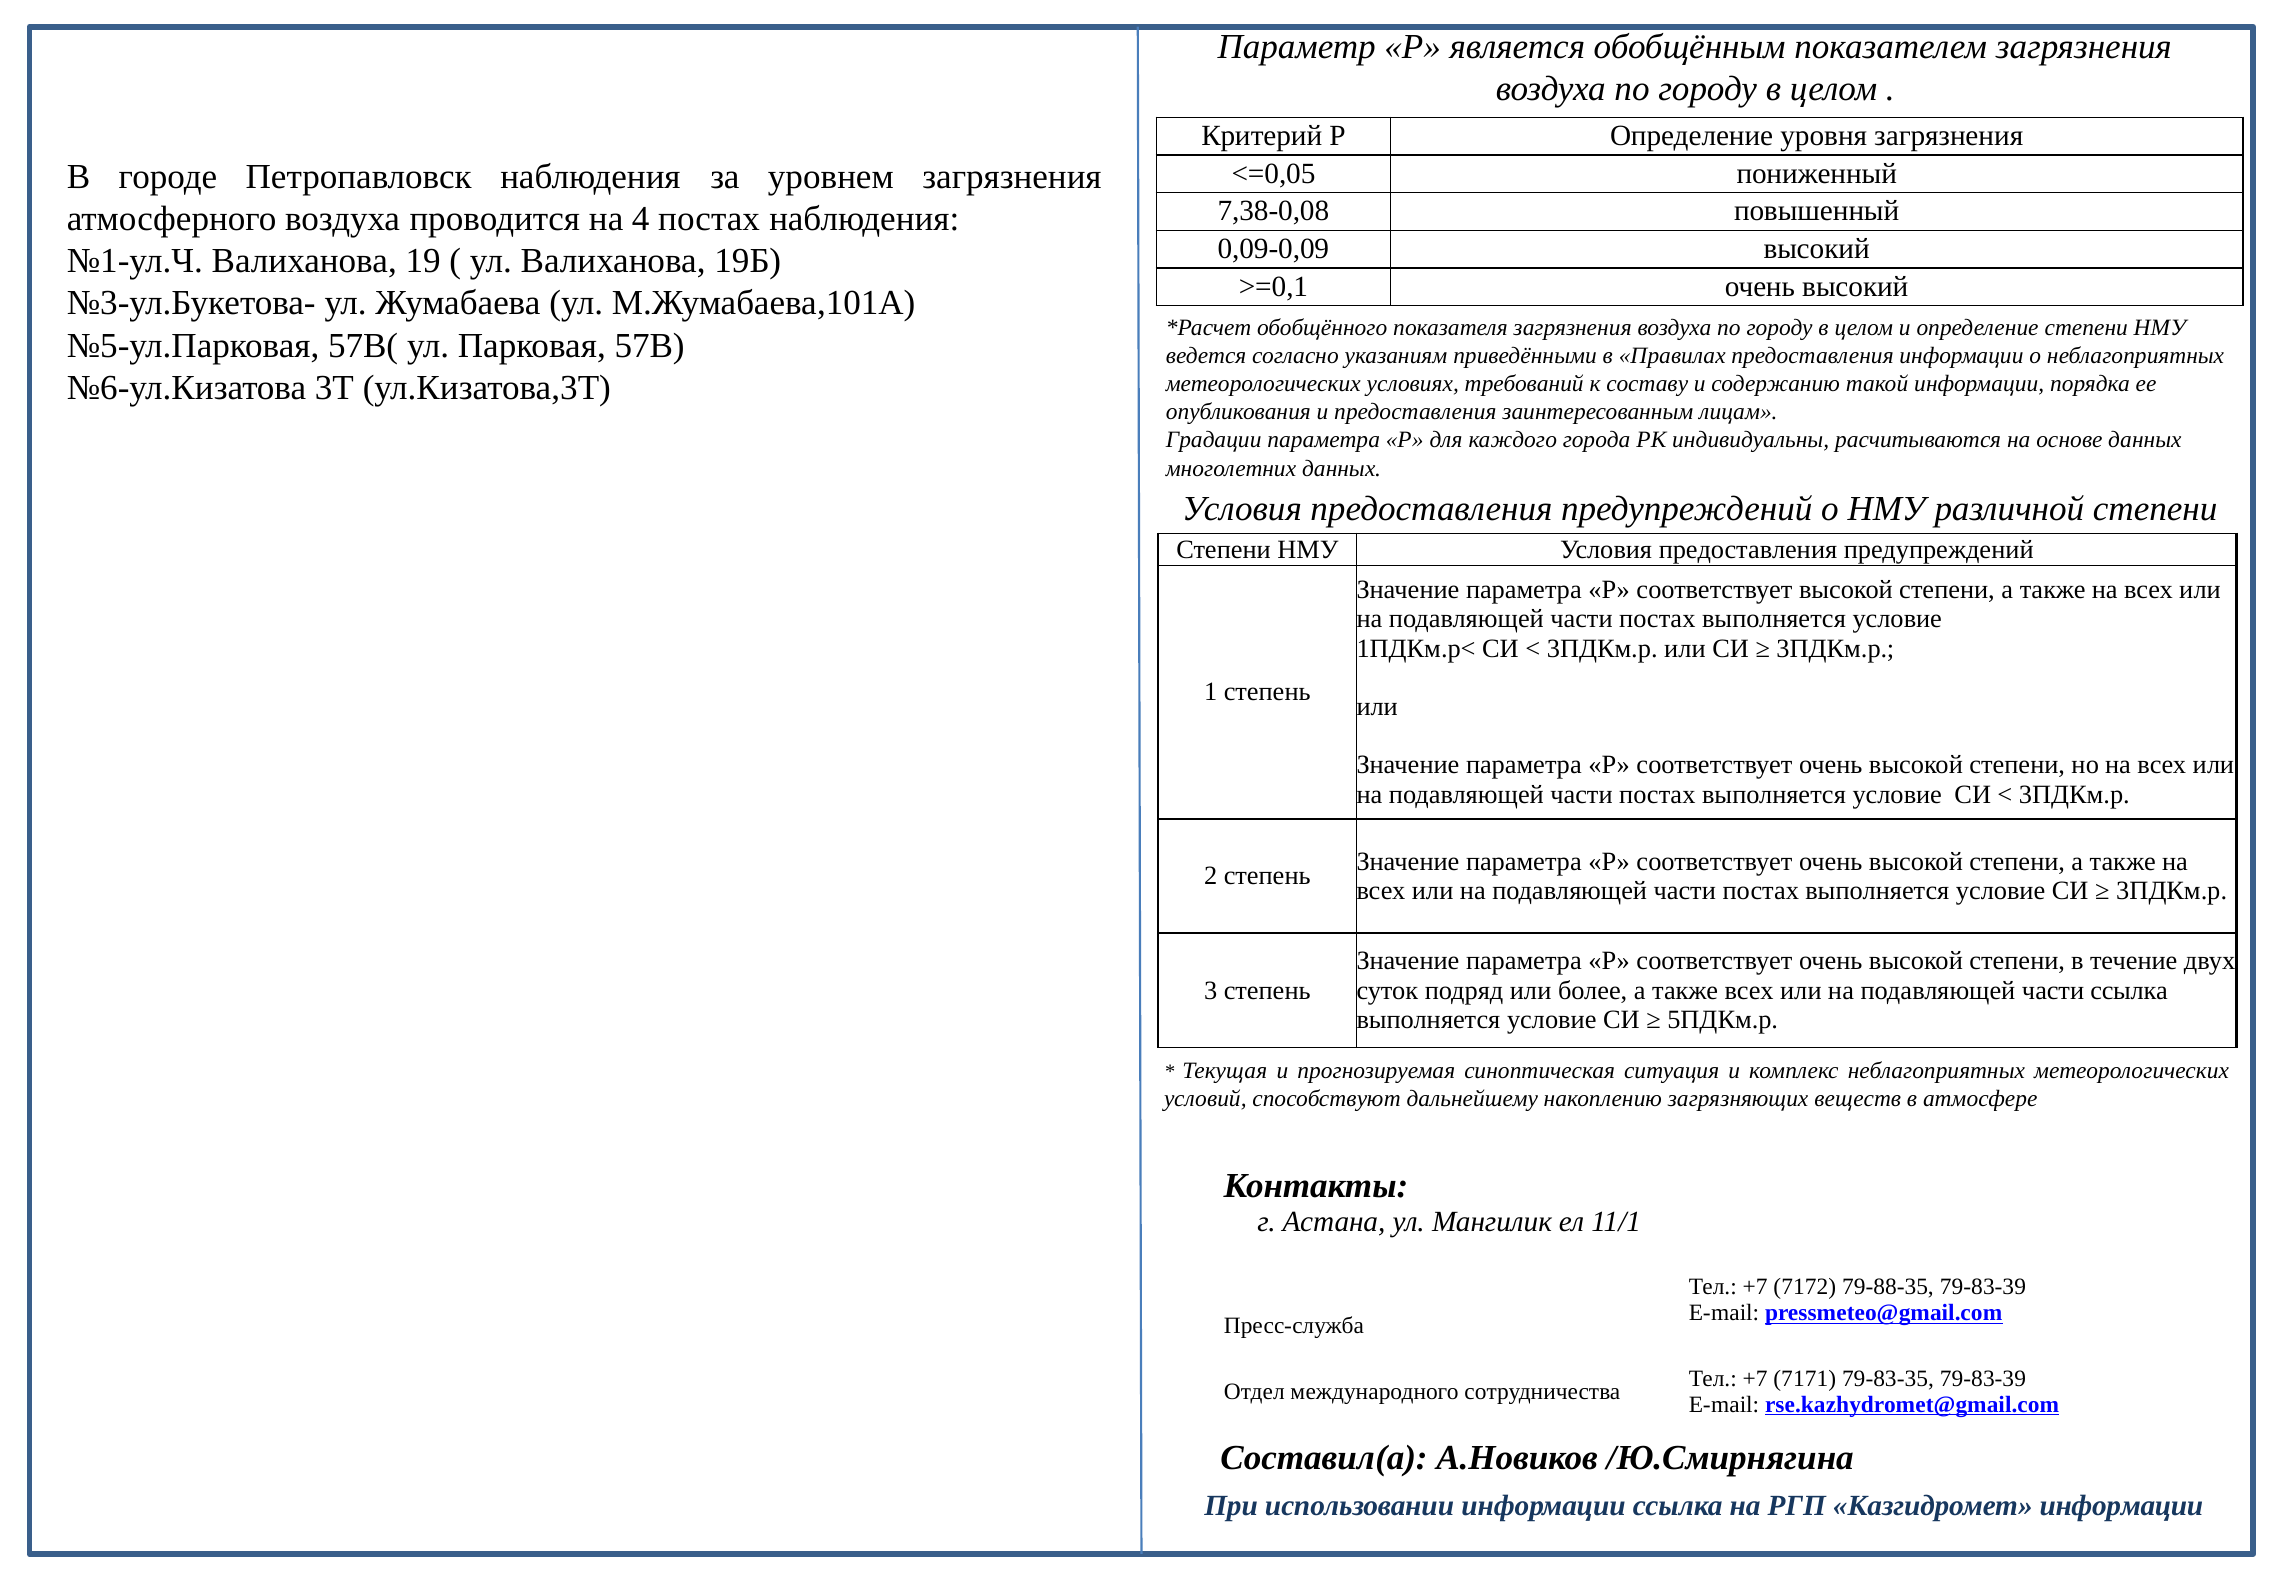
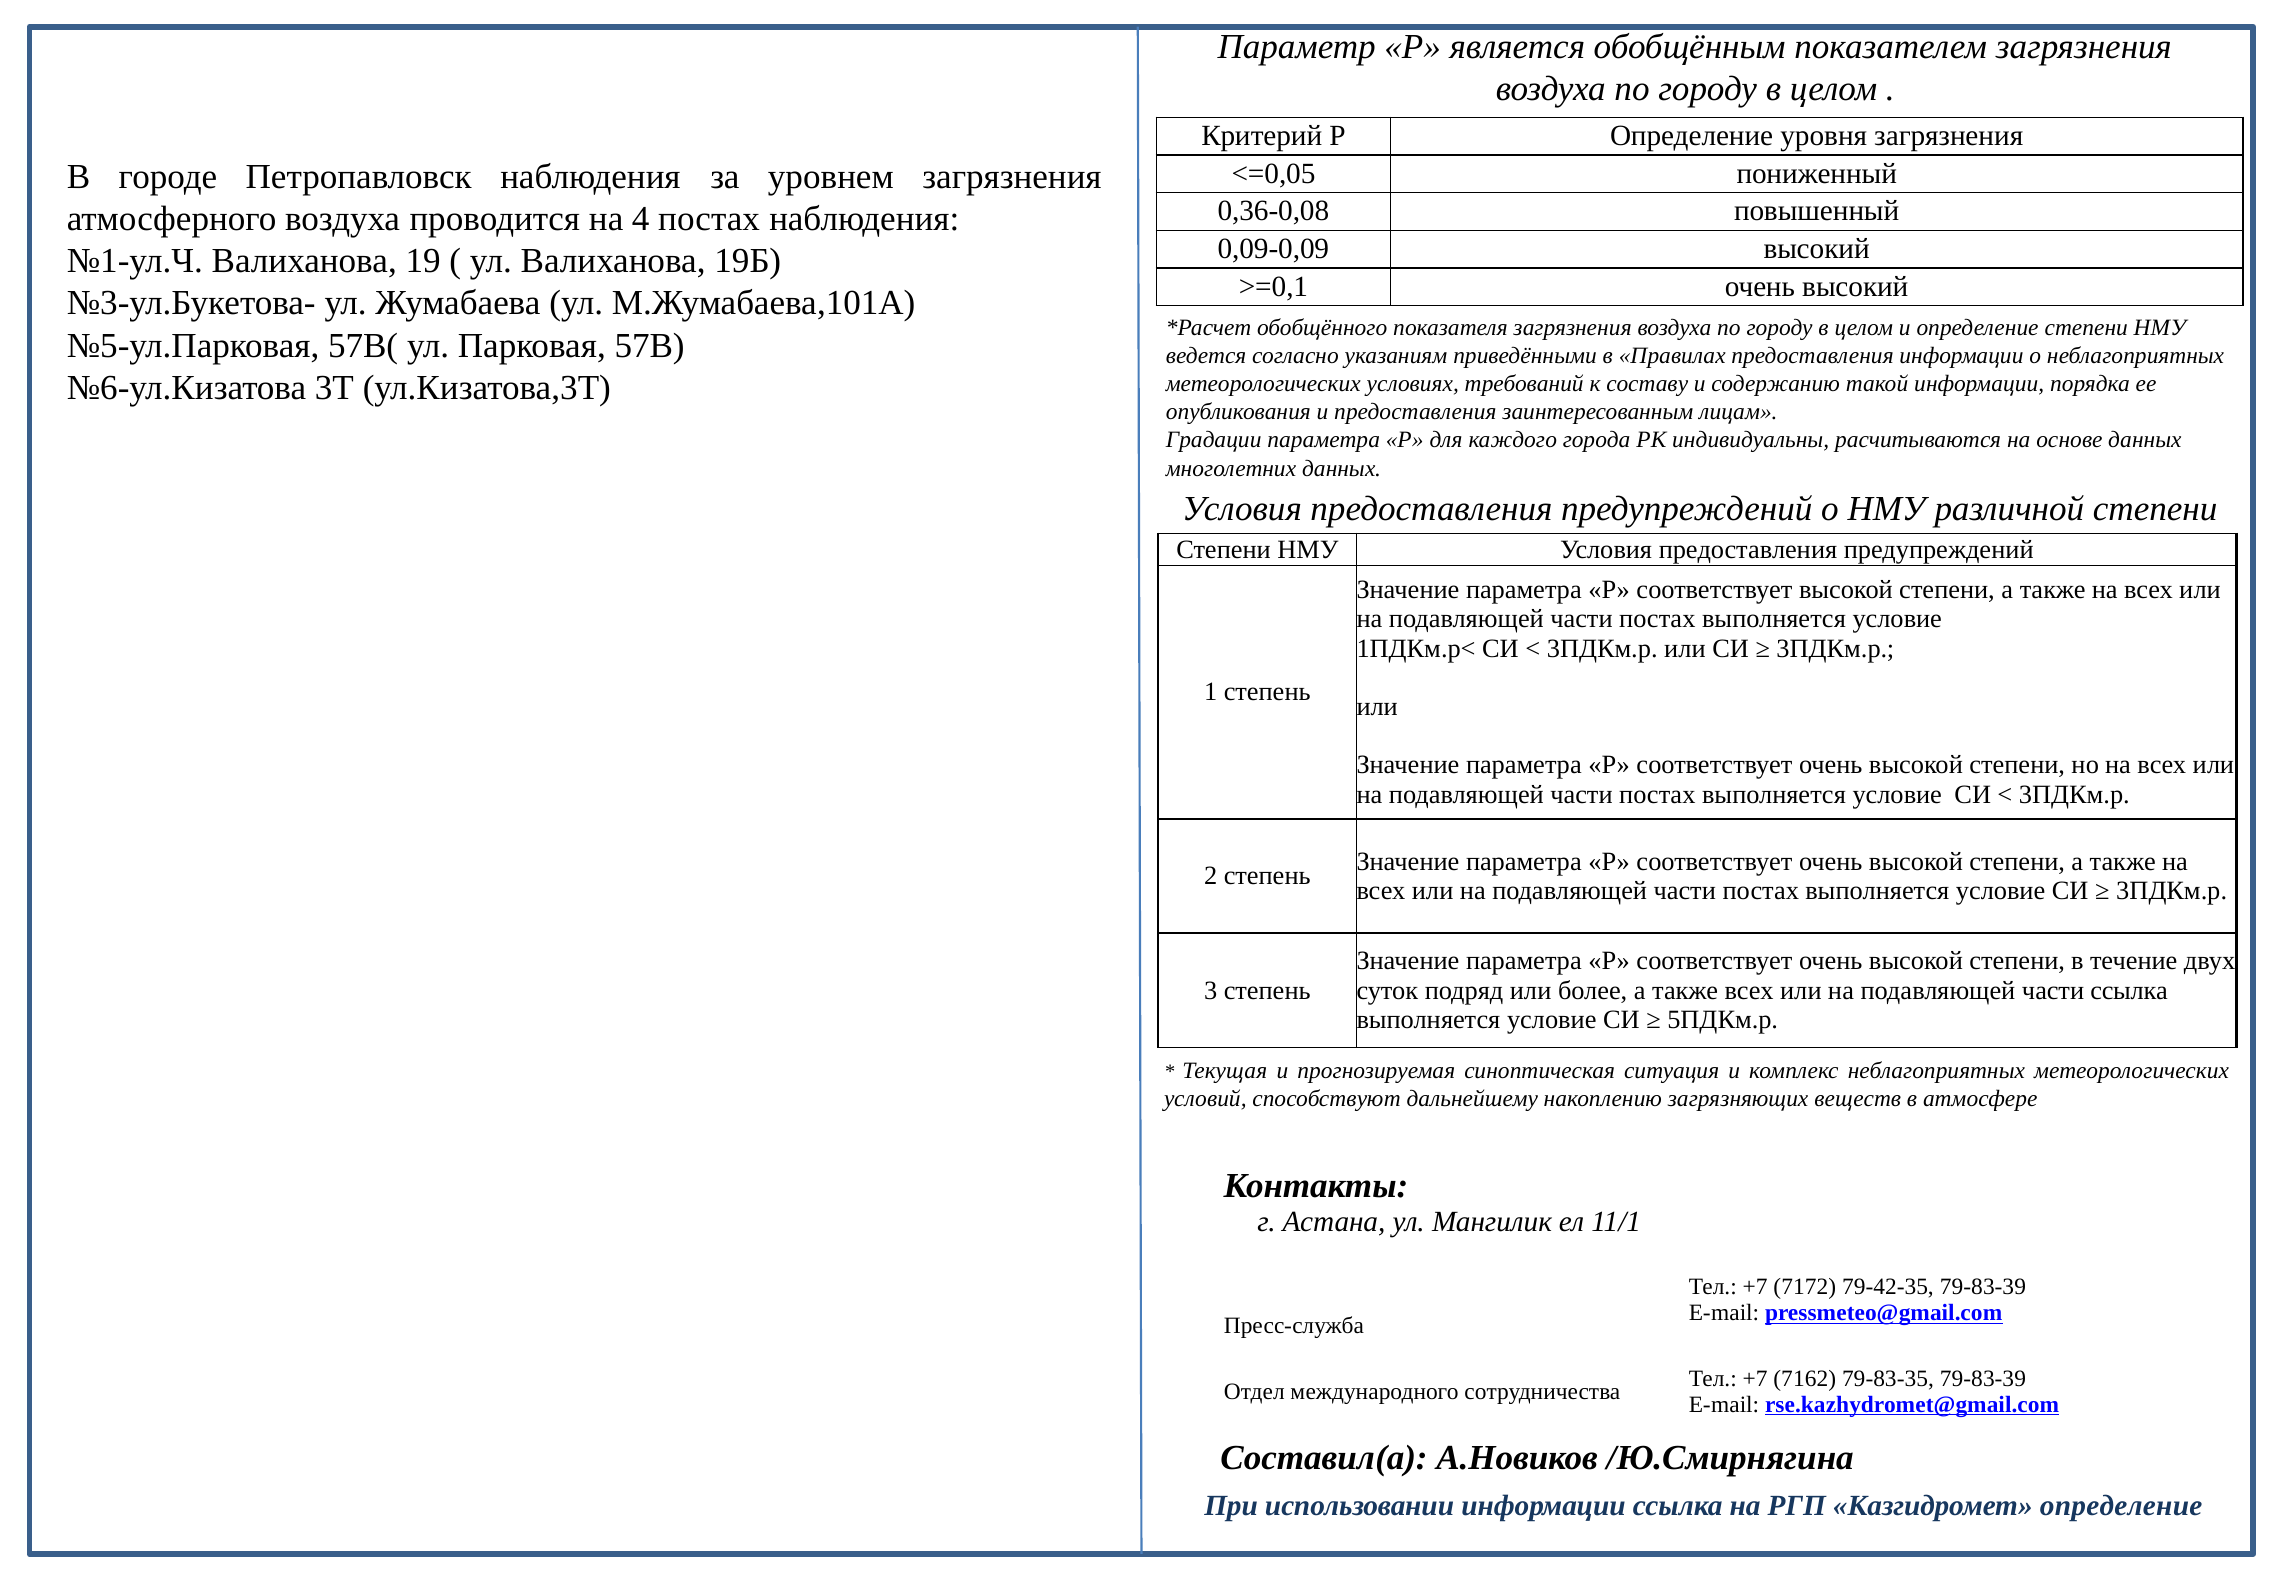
7,38-0,08: 7,38-0,08 -> 0,36-0,08 (1273, 211)
79-88-35: 79-88-35 -> 79-42-35 (1888, 1287)
7171: 7171 -> 7162 (1805, 1378)
Казгидромет информации: информации -> определение (2121, 1505)
